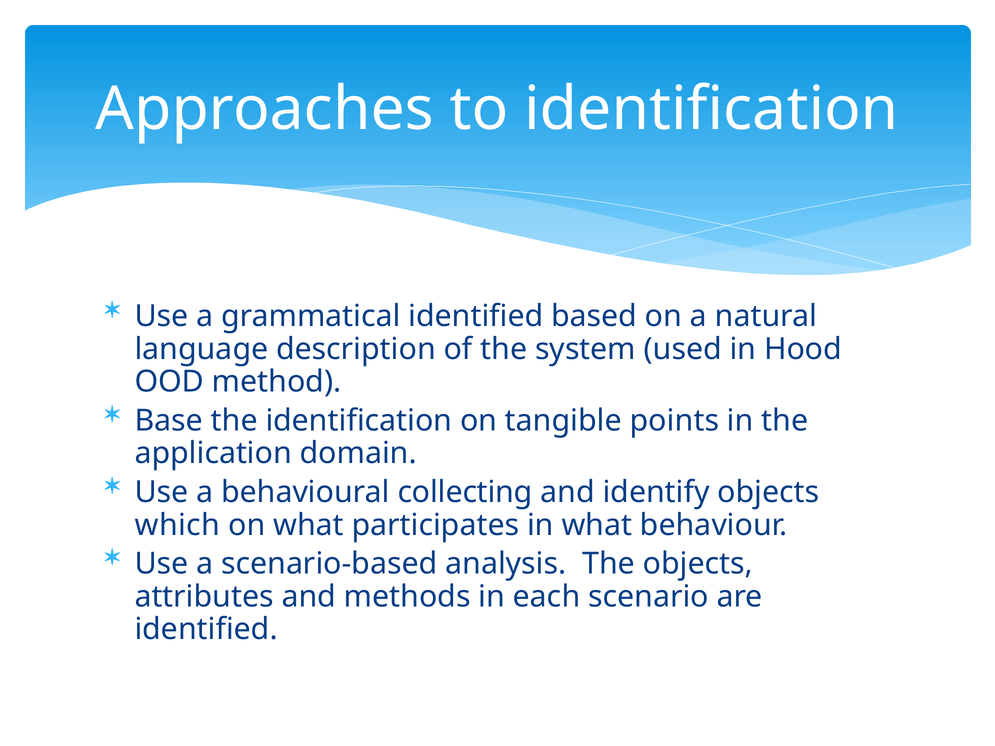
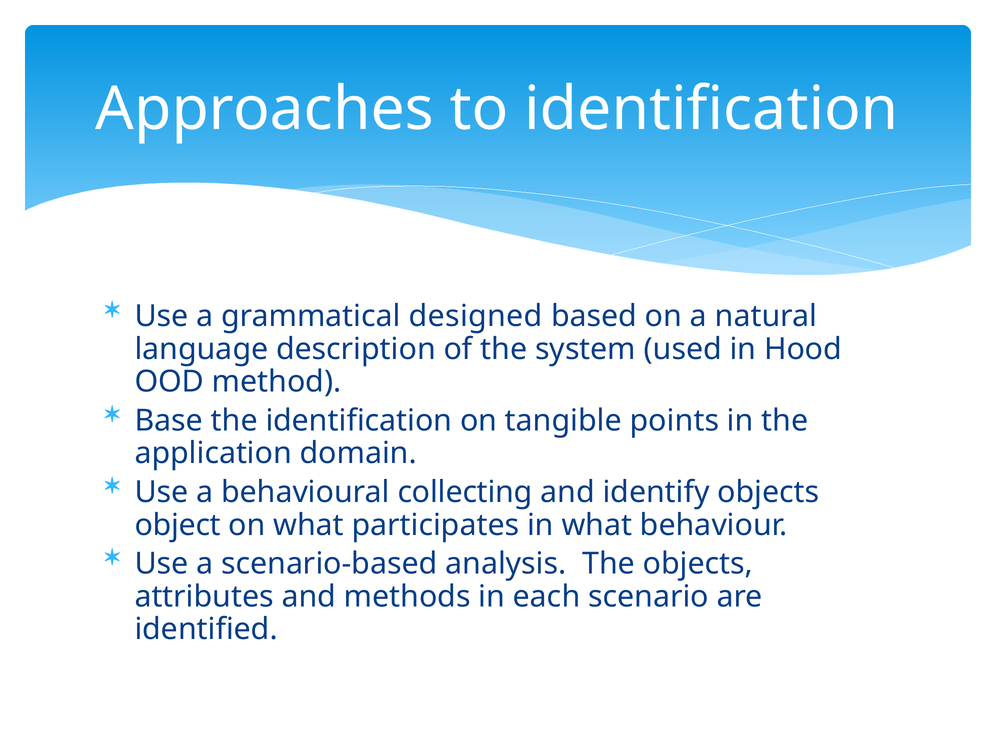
grammatical identified: identified -> designed (476, 316)
which: which -> object (178, 525)
